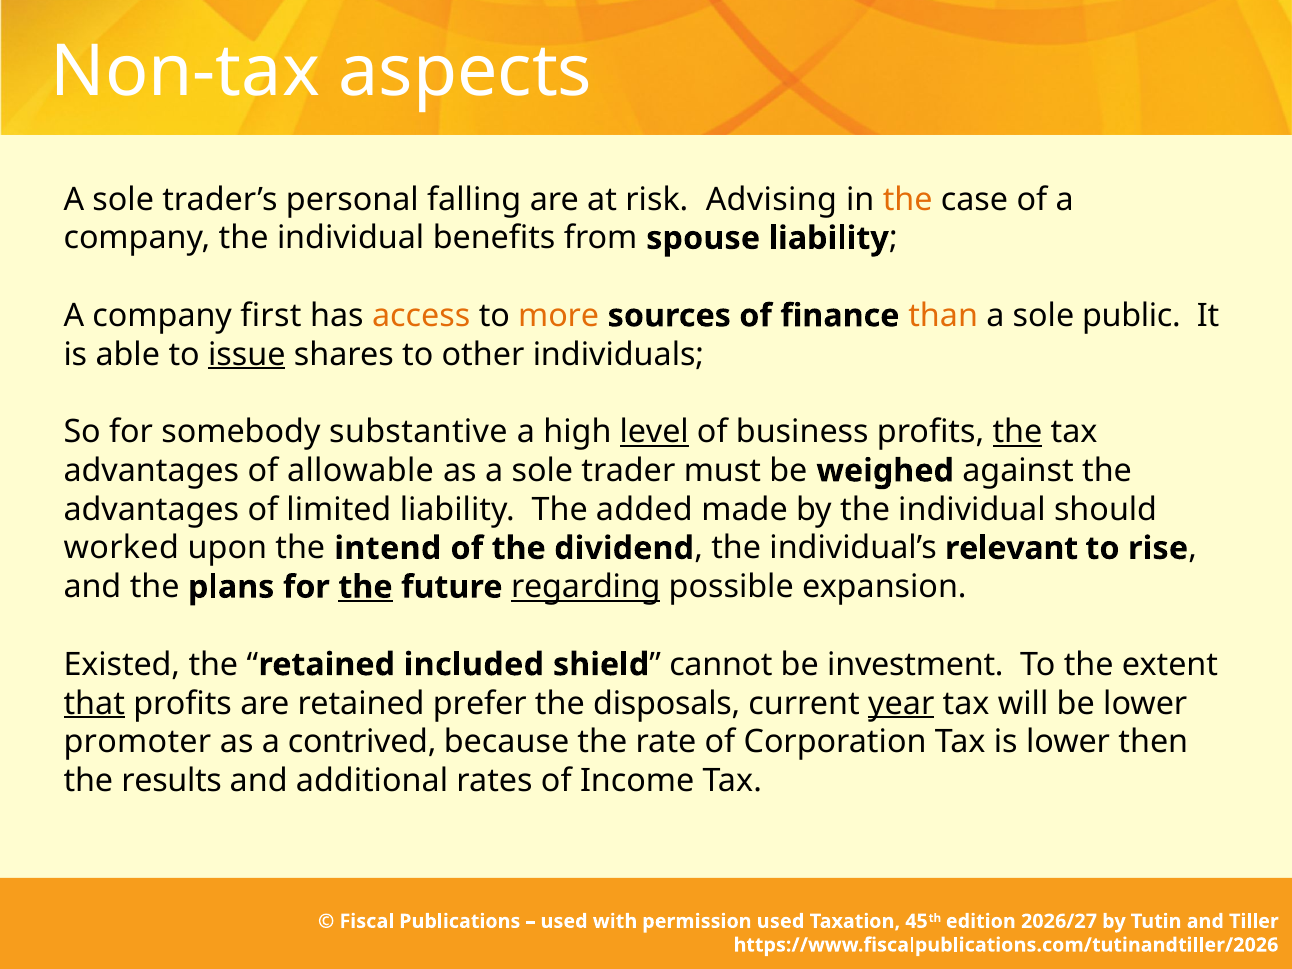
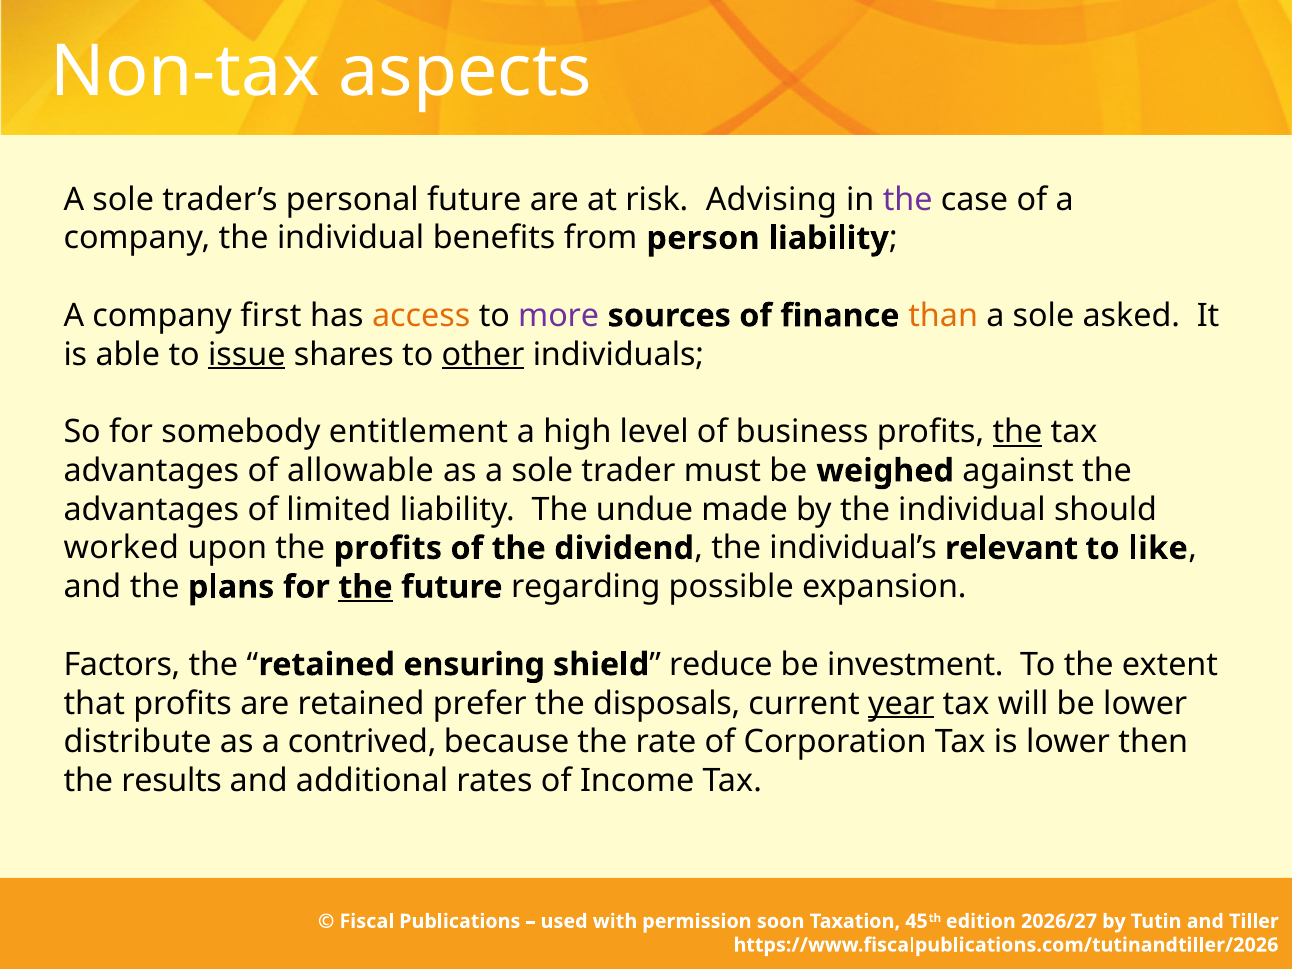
personal falling: falling -> future (474, 199)
the colour: orange -> purple (908, 199)
spouse: spouse -> person (703, 238)
more colour: orange -> purple (559, 316)
public: public -> asked (1131, 316)
other underline: none -> present (483, 355)
substantive: substantive -> entitlement (418, 432)
level underline: present -> none (654, 432)
added: added -> undue (645, 510)
the intend: intend -> profits (388, 548)
rise: rise -> like (1158, 548)
regarding underline: present -> none (586, 587)
Existed: Existed -> Factors (122, 665)
included: included -> ensuring (474, 665)
cannot: cannot -> reduce (721, 665)
that underline: present -> none (94, 703)
promoter: promoter -> distribute (138, 742)
used: used -> soon (781, 921)
